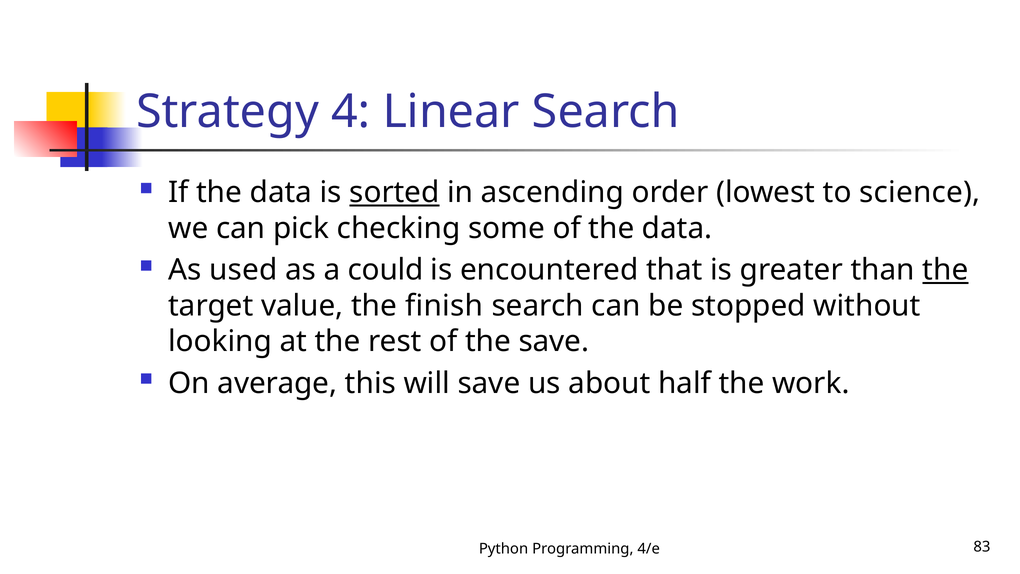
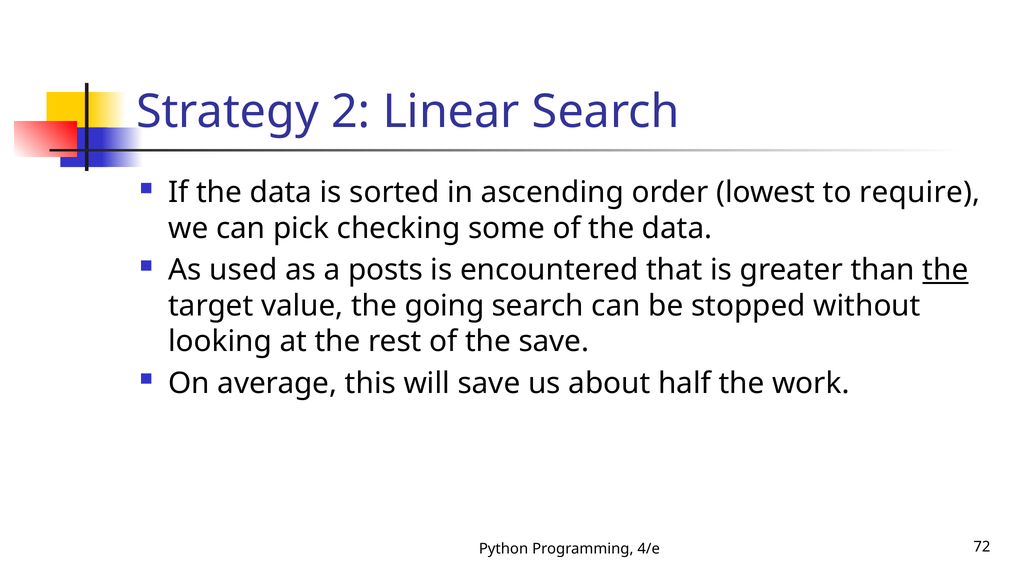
4: 4 -> 2 (351, 112)
sorted underline: present -> none (394, 193)
science: science -> require (920, 193)
could: could -> posts (386, 270)
finish: finish -> going (445, 306)
83: 83 -> 72 (982, 546)
